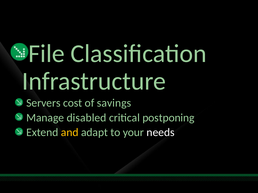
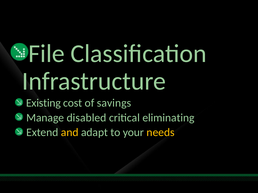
Servers: Servers -> Existing (43, 103)
postponing: postponing -> eliminating (168, 118)
needs colour: white -> yellow (161, 133)
